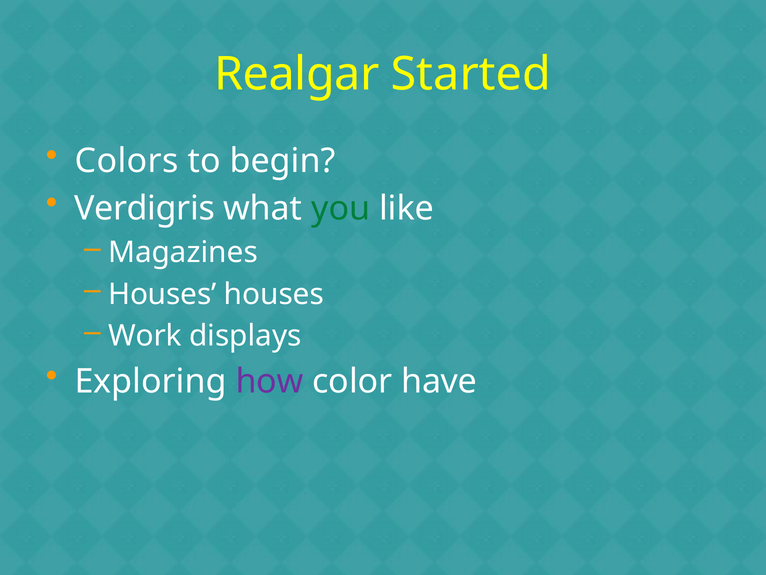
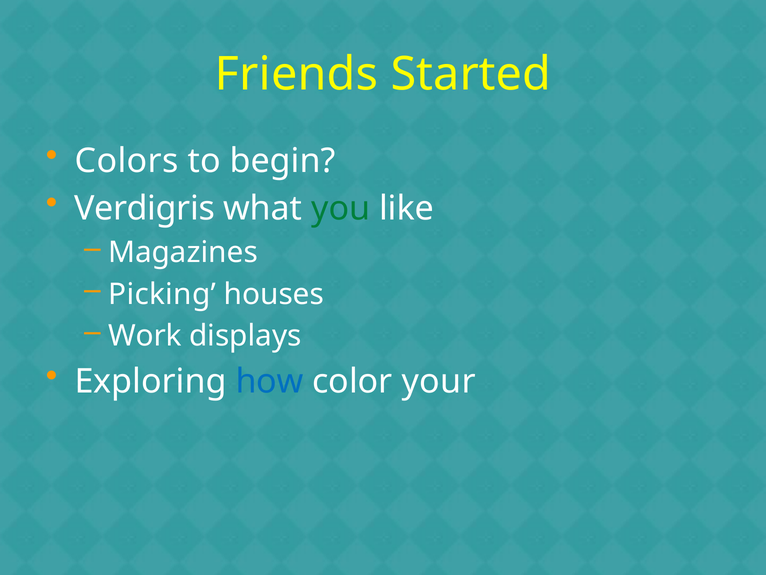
Realgar: Realgar -> Friends (296, 74)
Houses: Houses -> Picking (162, 294)
how colour: purple -> blue (269, 381)
have: have -> your (439, 381)
